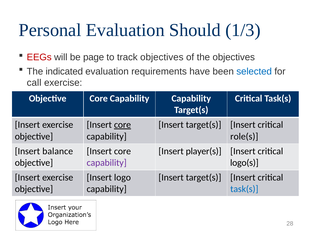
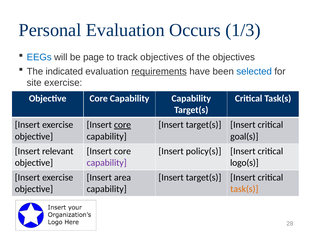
Should: Should -> Occurs (195, 30)
EEGs colour: red -> blue (39, 57)
requirements underline: none -> present (159, 71)
call: call -> site (34, 83)
role(s: role(s -> goal(s (244, 136)
balance: balance -> relevant (58, 151)
player(s: player(s -> policy(s (204, 151)
logo: logo -> area (123, 177)
task(s colour: blue -> orange (244, 189)
